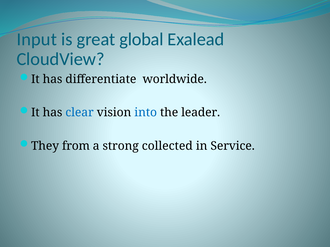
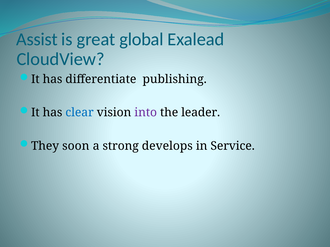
Input: Input -> Assist (37, 39)
worldwide: worldwide -> publishing (175, 79)
into colour: blue -> purple (146, 113)
from: from -> soon (76, 146)
collected: collected -> develops (167, 146)
